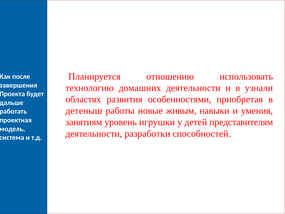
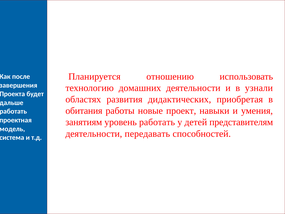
особенностями: особенностями -> дидактических (180, 99)
детеныш: детеныш -> обитания (84, 111)
живым: живым -> проект (181, 111)
уровень игрушки: игрушки -> работать (157, 122)
разработки: разработки -> передавать (147, 134)
